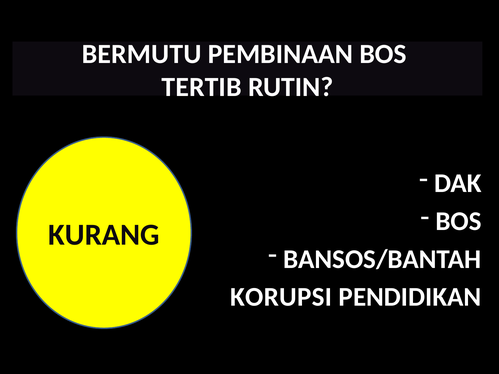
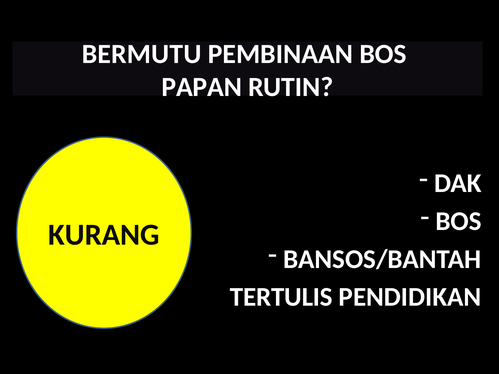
TERTIB: TERTIB -> PAPAN (202, 87)
KORUPSI: KORUPSI -> TERTULIS (281, 297)
